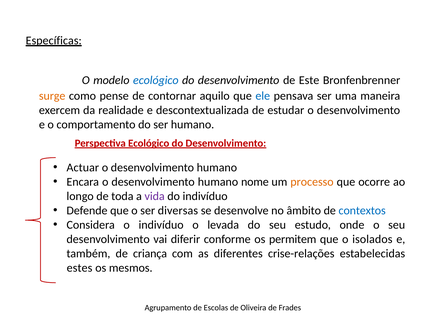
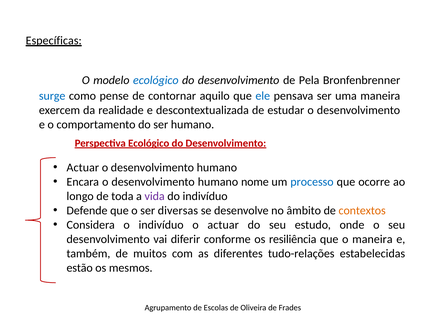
Este: Este -> Pela (309, 80)
surge colour: orange -> blue (52, 96)
processo colour: orange -> blue (312, 182)
contextos colour: blue -> orange (362, 210)
o levada: levada -> actuar (223, 225)
permitem: permitem -> resiliência (293, 239)
o isolados: isolados -> maneira (372, 239)
criança: criança -> muitos (150, 253)
crise-relações: crise-relações -> tudo-relações (301, 253)
estes: estes -> estão (80, 268)
